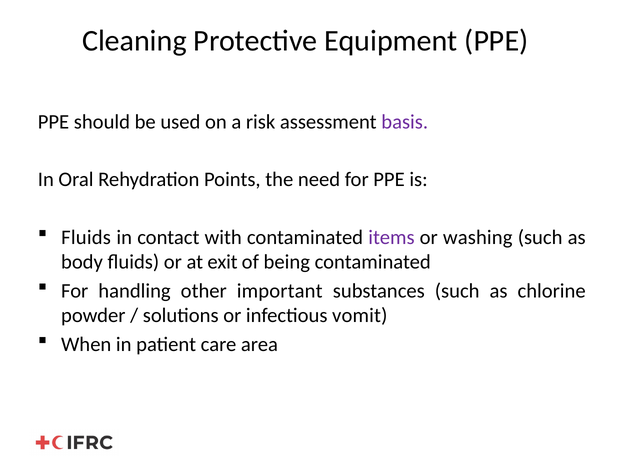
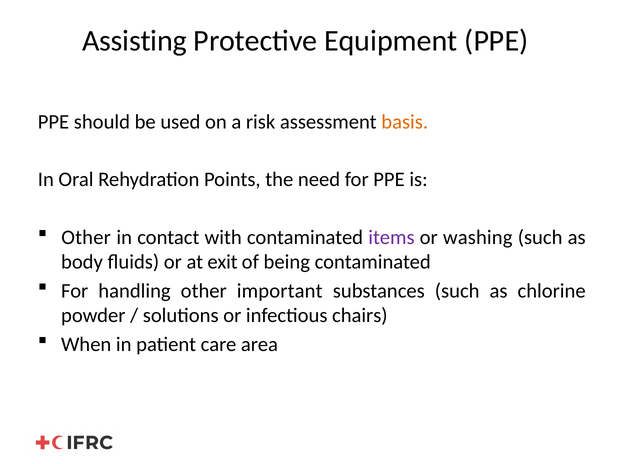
Cleaning: Cleaning -> Assisting (134, 41)
basis colour: purple -> orange (405, 122)
Fluids: Fluids -> Other (86, 237)
vomit: vomit -> chairs (360, 316)
